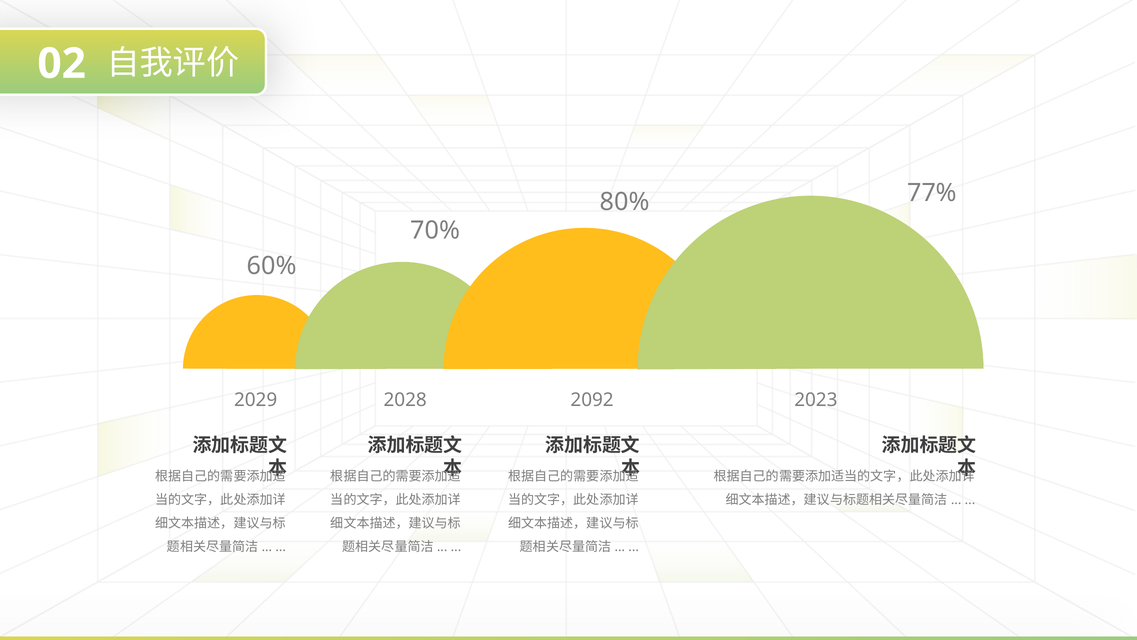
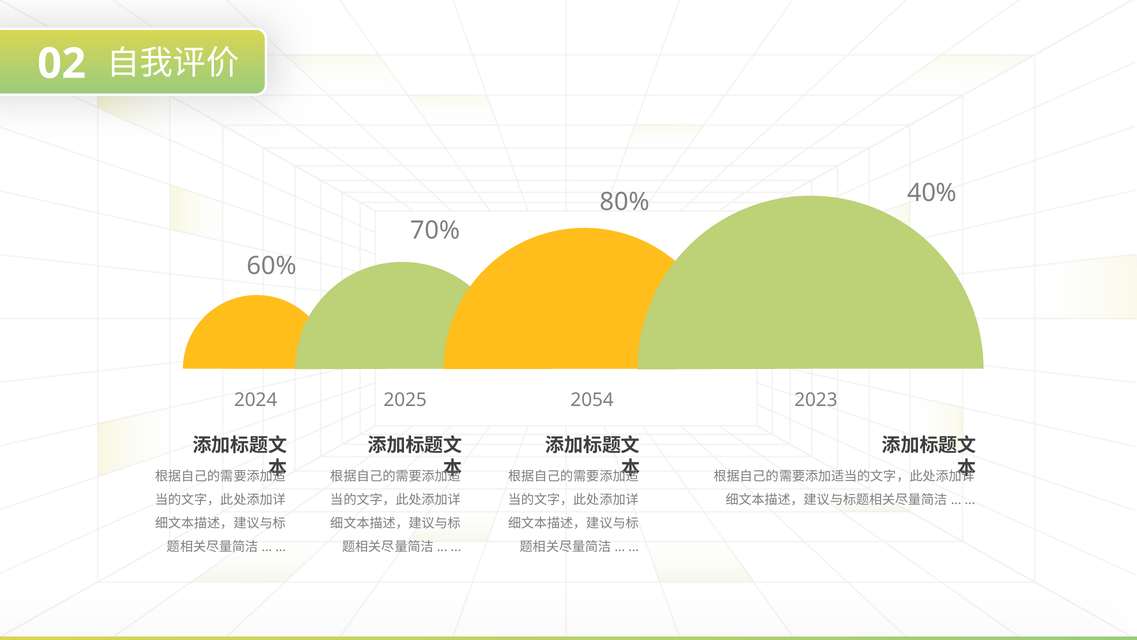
77%: 77% -> 40% (932, 193)
2029: 2029 -> 2024 (256, 400)
2028: 2028 -> 2025 (405, 400)
2092: 2092 -> 2054 (592, 400)
